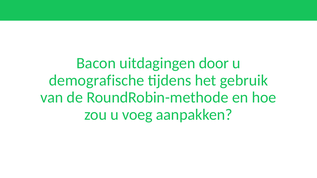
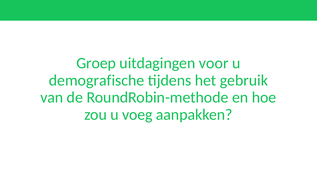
Bacon: Bacon -> Groep (96, 63)
door: door -> voor (214, 63)
